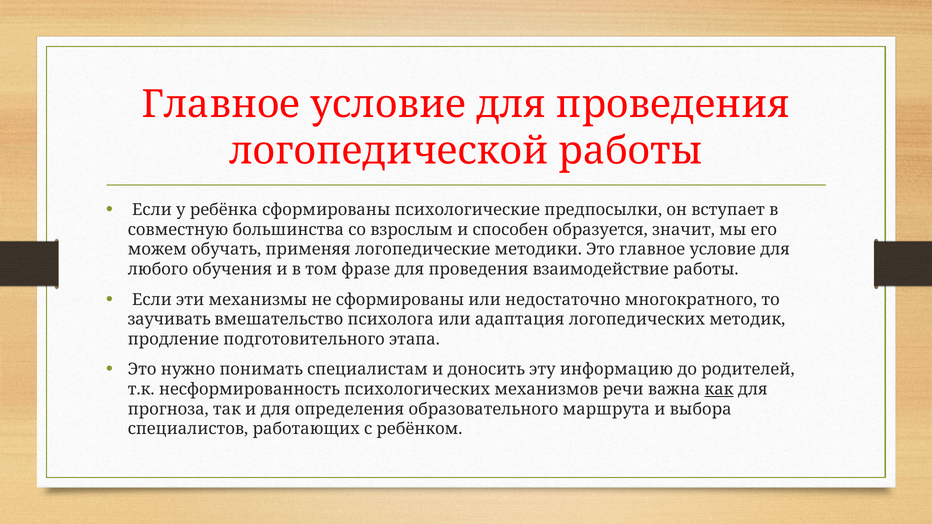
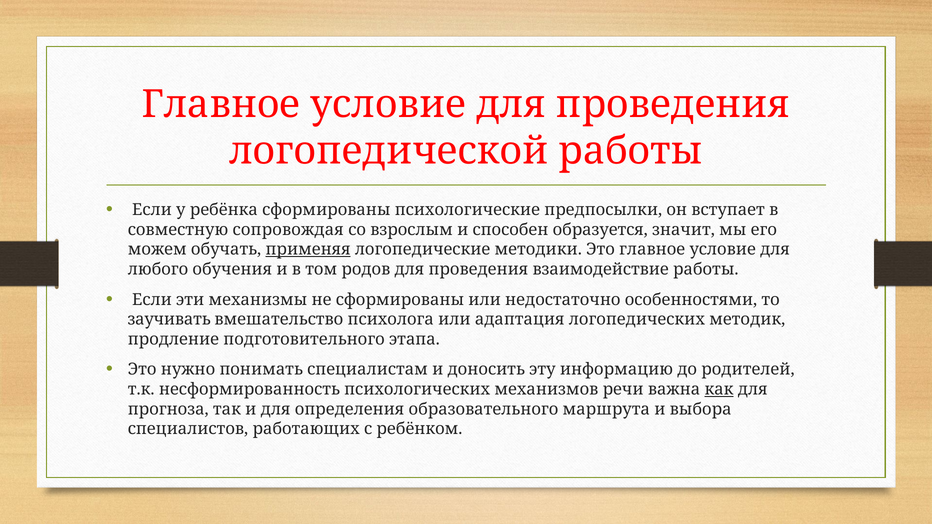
большинства: большинства -> сопровождая (288, 230)
применяя underline: none -> present (308, 250)
фразе: фразе -> родов (366, 269)
многократного: многократного -> особенностями (691, 300)
